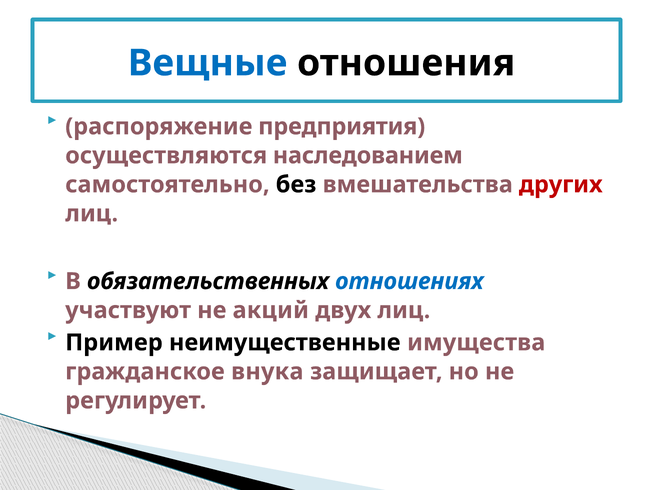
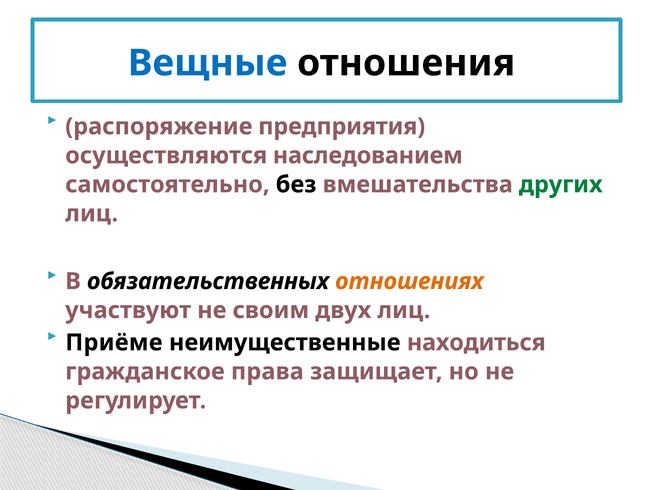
других colour: red -> green (561, 184)
отношениях colour: blue -> orange (409, 281)
акций: акций -> своим (271, 310)
Пример: Пример -> Приёме (114, 342)
имущества: имущества -> находиться (476, 342)
внука: внука -> права (267, 371)
